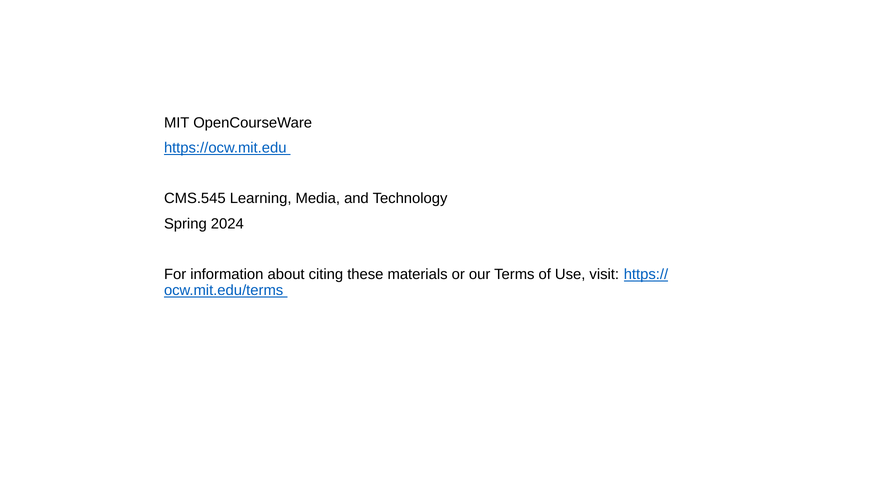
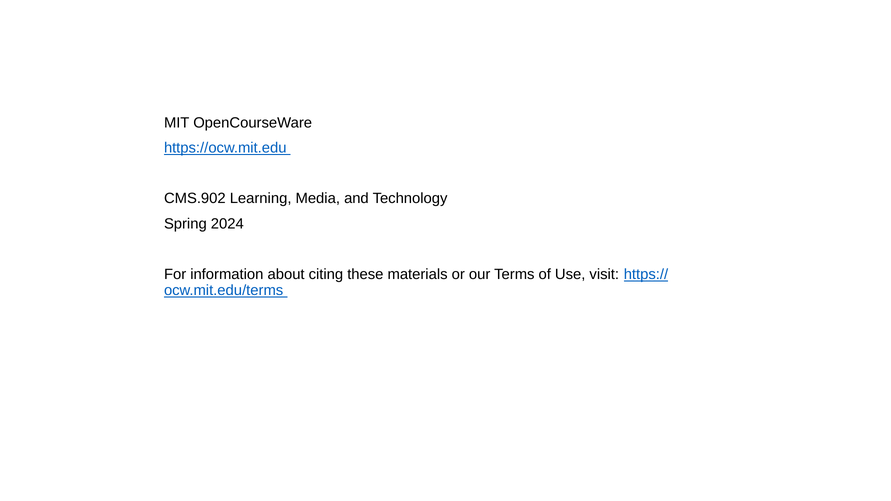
CMS.545: CMS.545 -> CMS.902 (195, 199)
